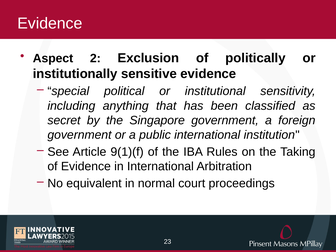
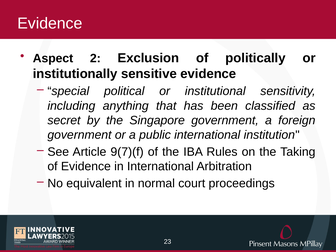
9(1)(f: 9(1)(f -> 9(7)(f (127, 152)
